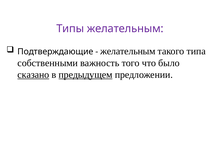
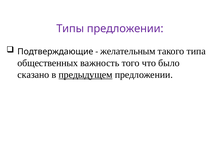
Типы желательным: желательным -> предложении (125, 29)
собственными: собственными -> общественных (48, 63)
сказано underline: present -> none (33, 75)
